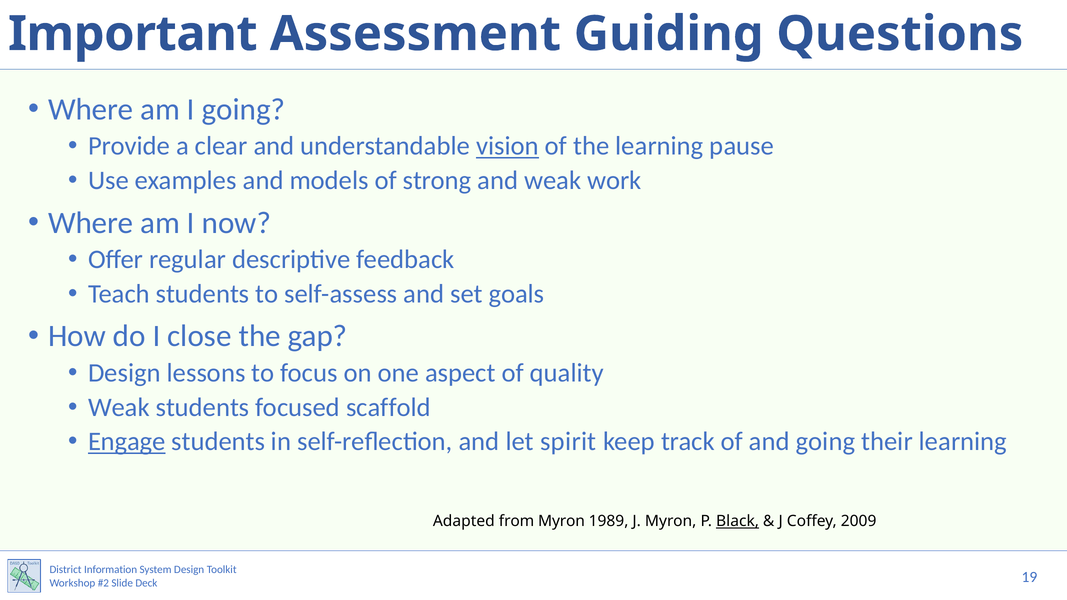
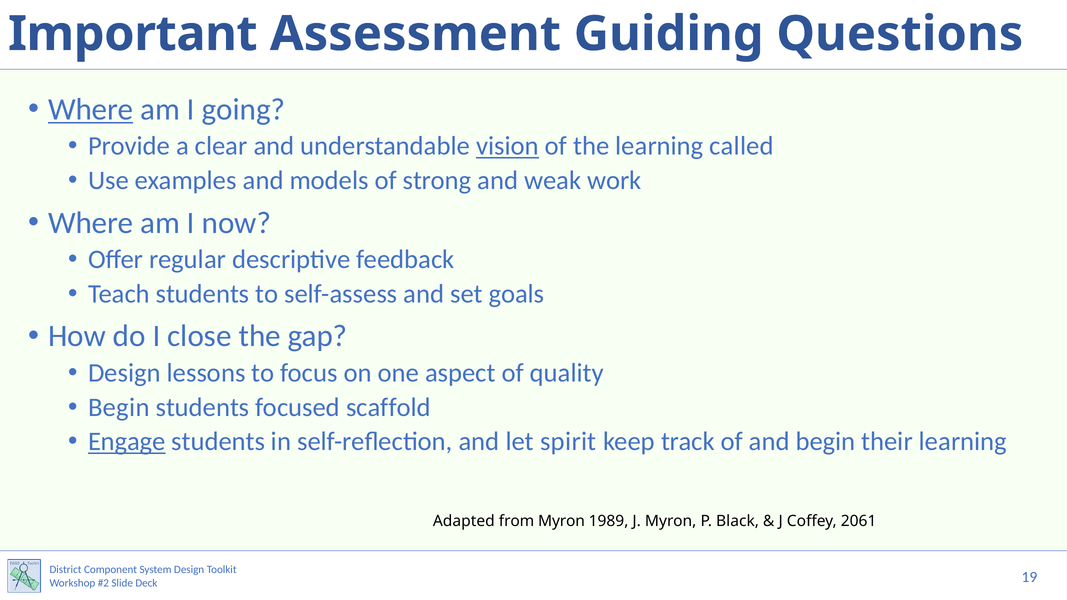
Where underline: none -> present (91, 109)
pause: pause -> called (742, 146)
Weak: Weak -> Begin (119, 407)
and going: going -> begin (826, 442)
Black underline: present -> none (738, 521)
2009: 2009 -> 2061 (859, 521)
Information: Information -> Component (111, 570)
